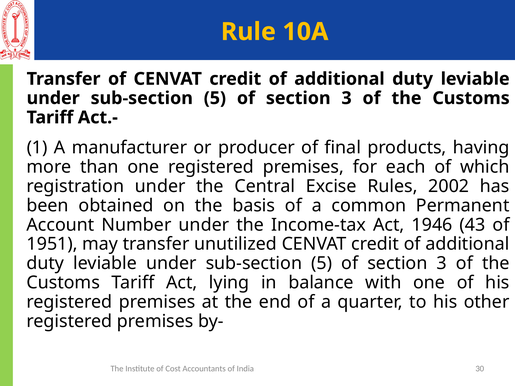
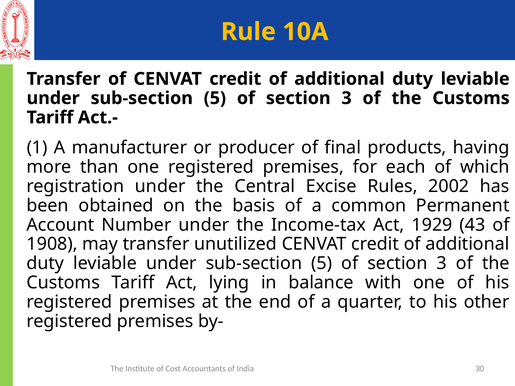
1946: 1946 -> 1929 (432, 225)
1951: 1951 -> 1908 (52, 244)
